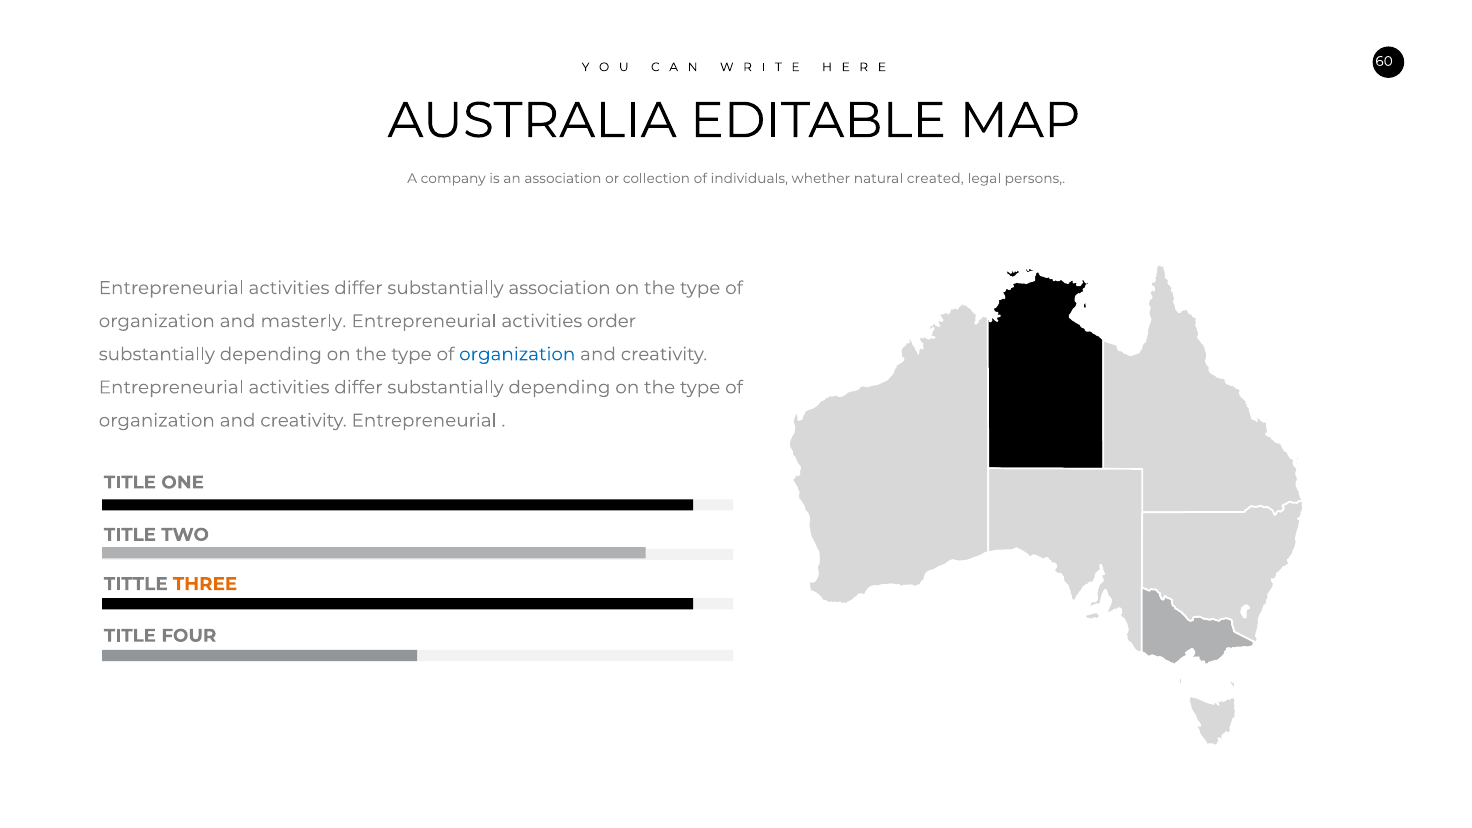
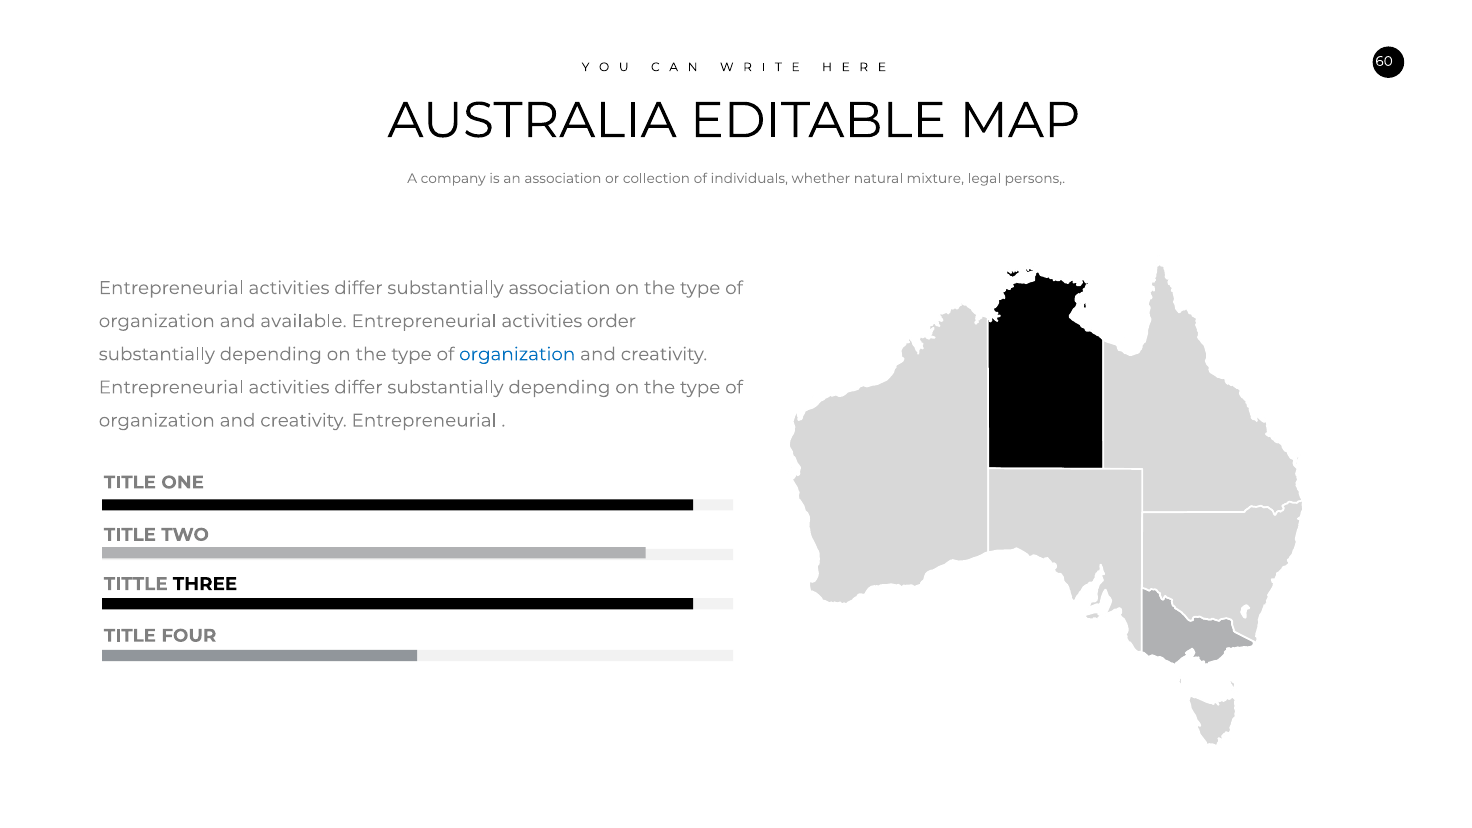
created: created -> mixture (935, 178)
masterly: masterly -> available (303, 321)
THREE colour: orange -> black (205, 584)
